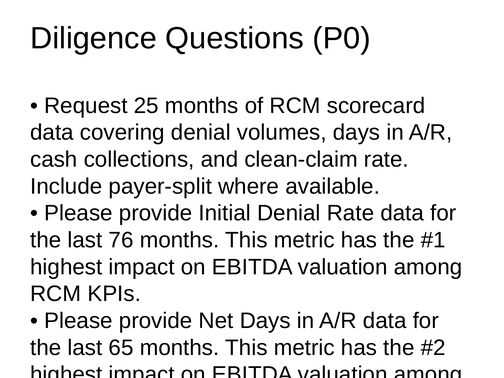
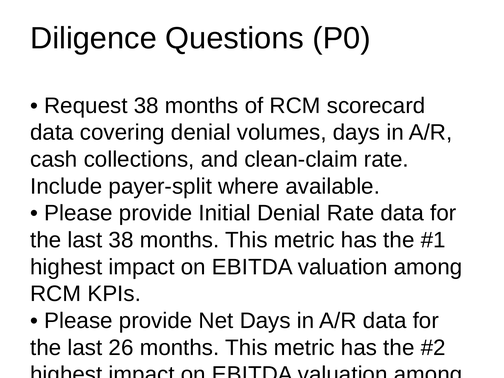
Request 25: 25 -> 38 (146, 106)
last 76: 76 -> 38 (121, 240)
65: 65 -> 26 (121, 348)
